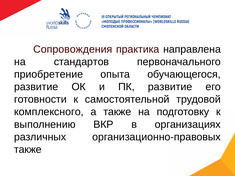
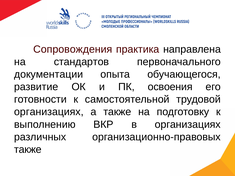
приобретение: приобретение -> документации (49, 74)
ПК развитие: развитие -> освоения (170, 87)
комплексного: комплексного -> организациях (49, 112)
